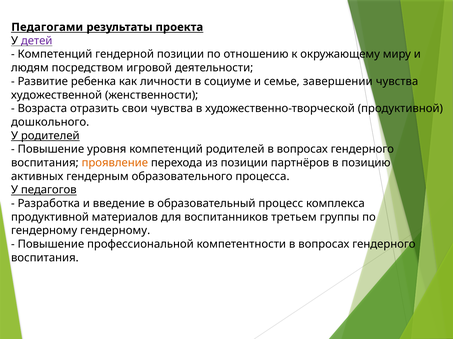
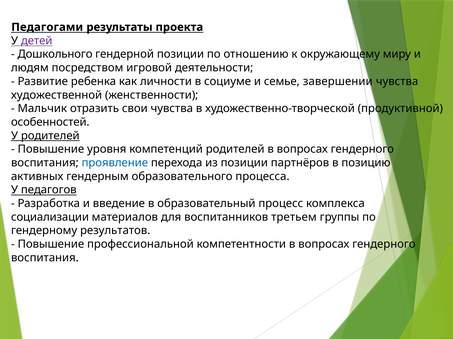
Компетенций: Компетенций -> Дошкольного (55, 54)
Возраста: Возраста -> Мальчик (42, 109)
дошкольного: дошкольного -> особенностей (50, 122)
проявление colour: orange -> blue (115, 163)
продуктивной: продуктивной -> социализации (50, 217)
гендерному гендерному: гендерному -> результатов (115, 231)
